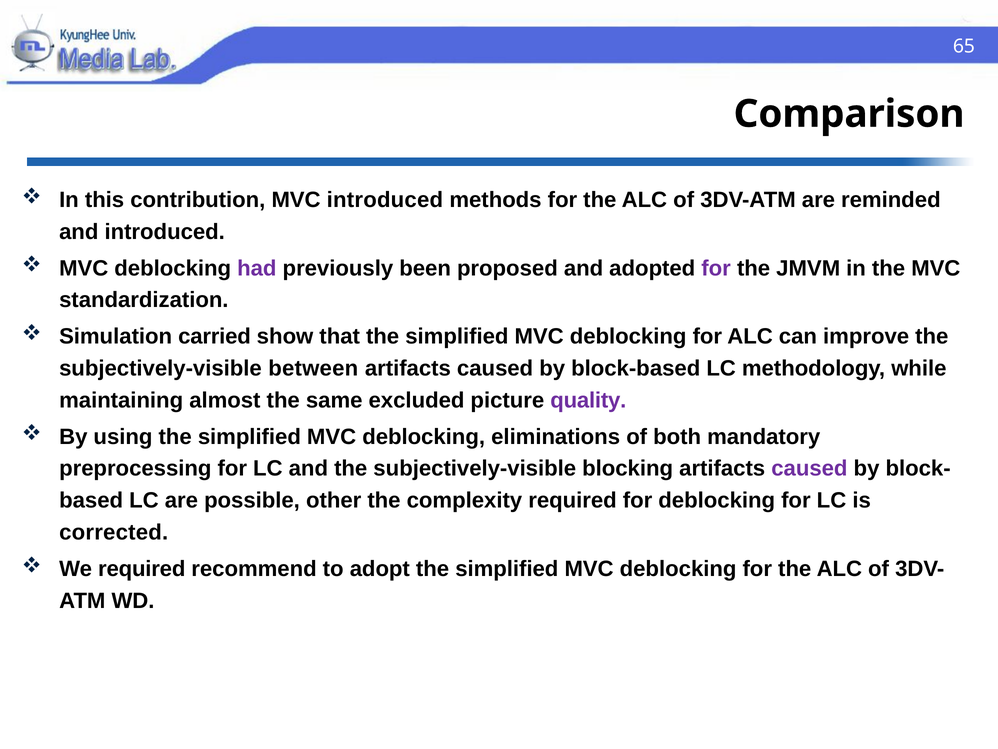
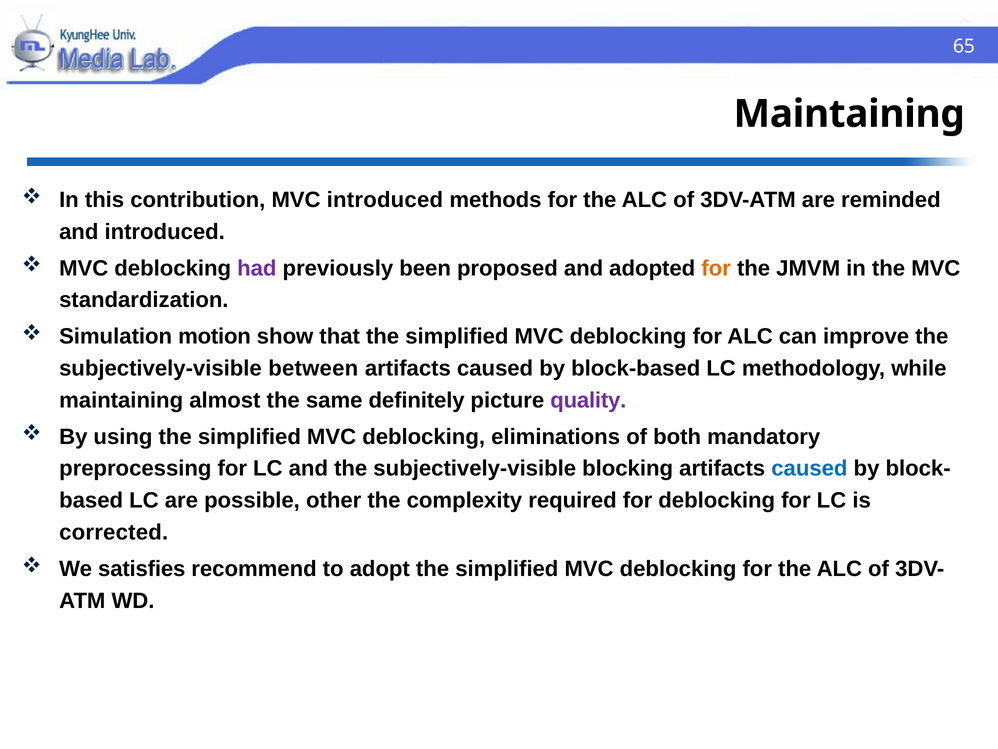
Comparison: Comparison -> Maintaining (849, 114)
for colour: purple -> orange (716, 268)
carried: carried -> motion (214, 336)
excluded: excluded -> definitely (417, 400)
caused colour: purple -> blue (809, 468)
We required: required -> satisfies (142, 569)
